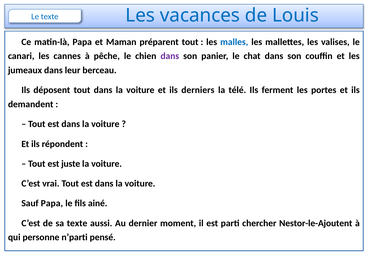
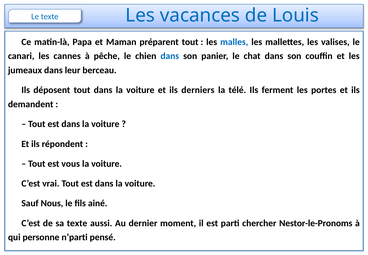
dans colour: purple -> blue (170, 56)
juste: juste -> vous (71, 164)
Sauf Papa: Papa -> Nous (52, 203)
Nestor-le-Ajoutent: Nestor-le-Ajoutent -> Nestor-le-Pronoms (316, 223)
